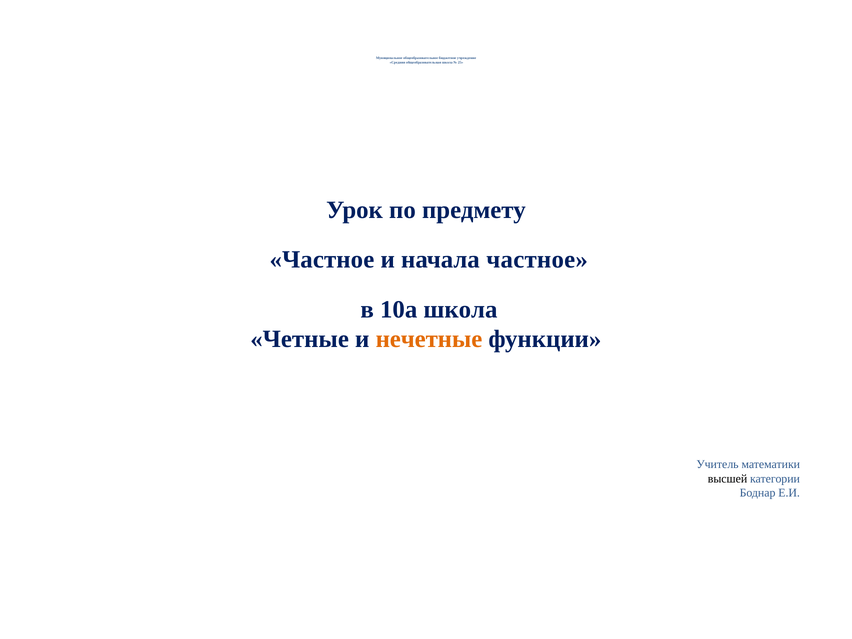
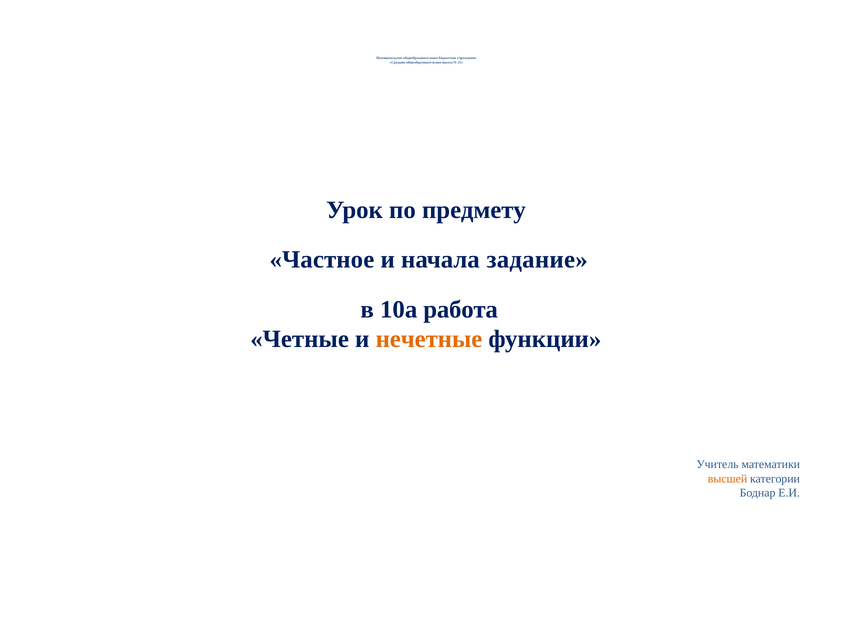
начала частное: частное -> задание (537, 260)
10а школа: школа -> работа (461, 309)
высшей colour: black -> orange (728, 479)
